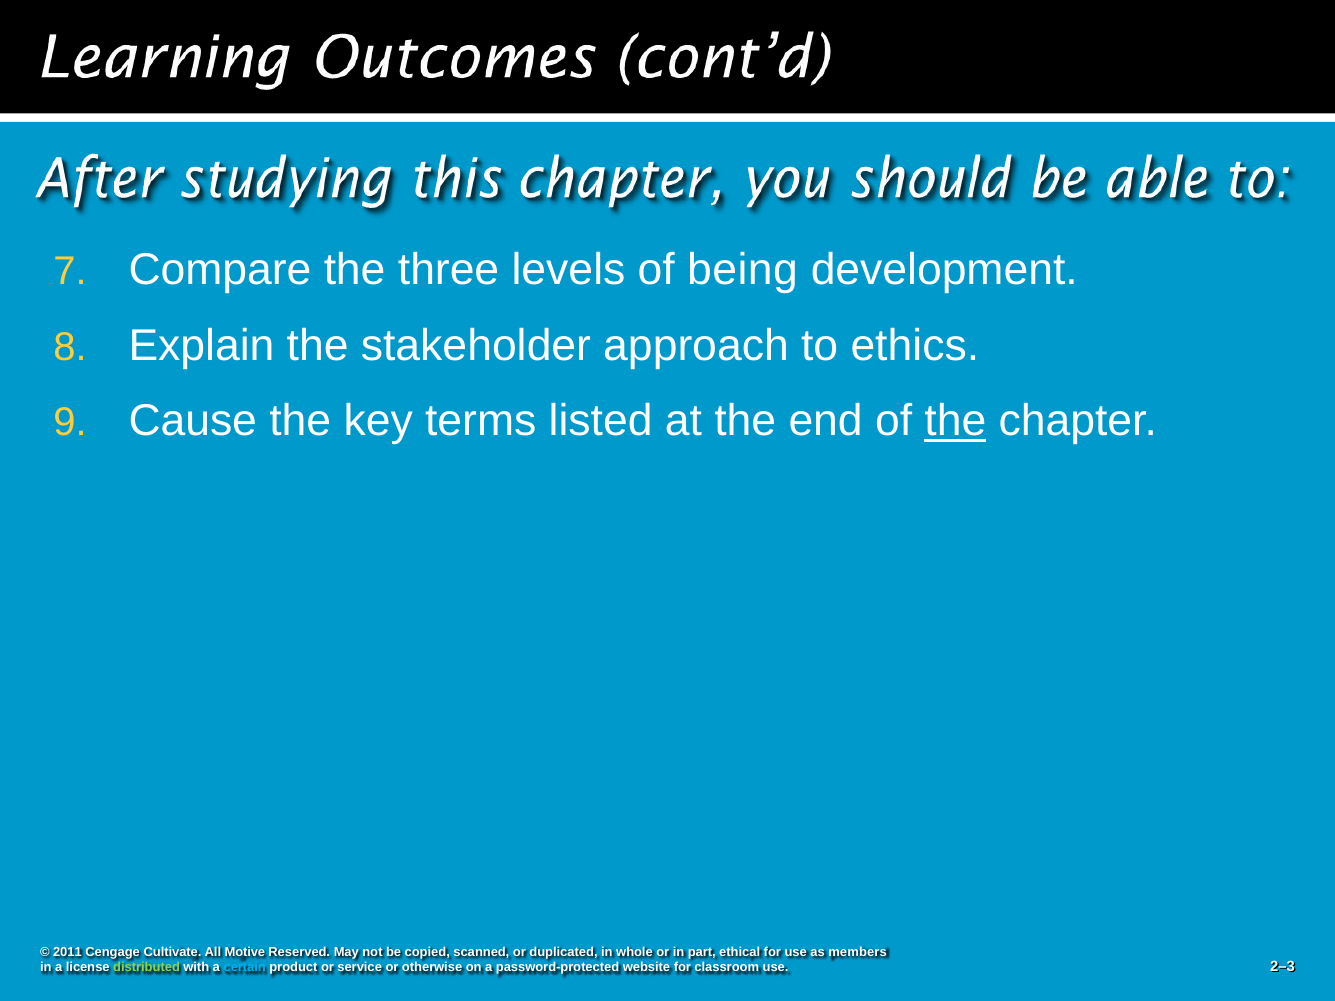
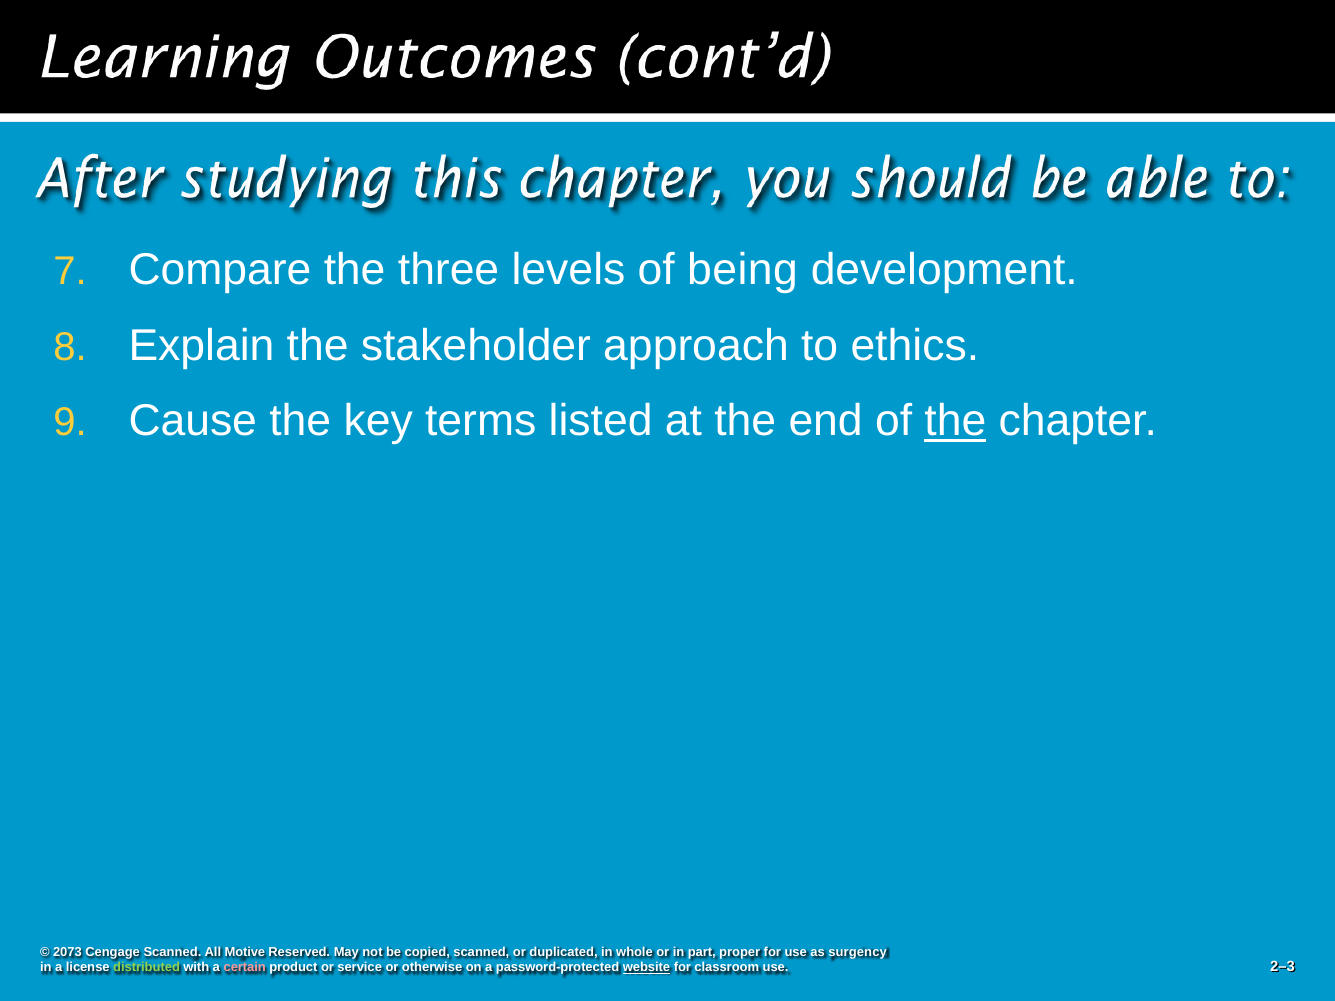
2011: 2011 -> 2073 (67, 952)
Cengage Cultivate: Cultivate -> Scanned (172, 952)
ethical: ethical -> proper (740, 952)
members: members -> surgency (858, 952)
certain colour: light blue -> pink (245, 968)
website underline: none -> present (647, 968)
